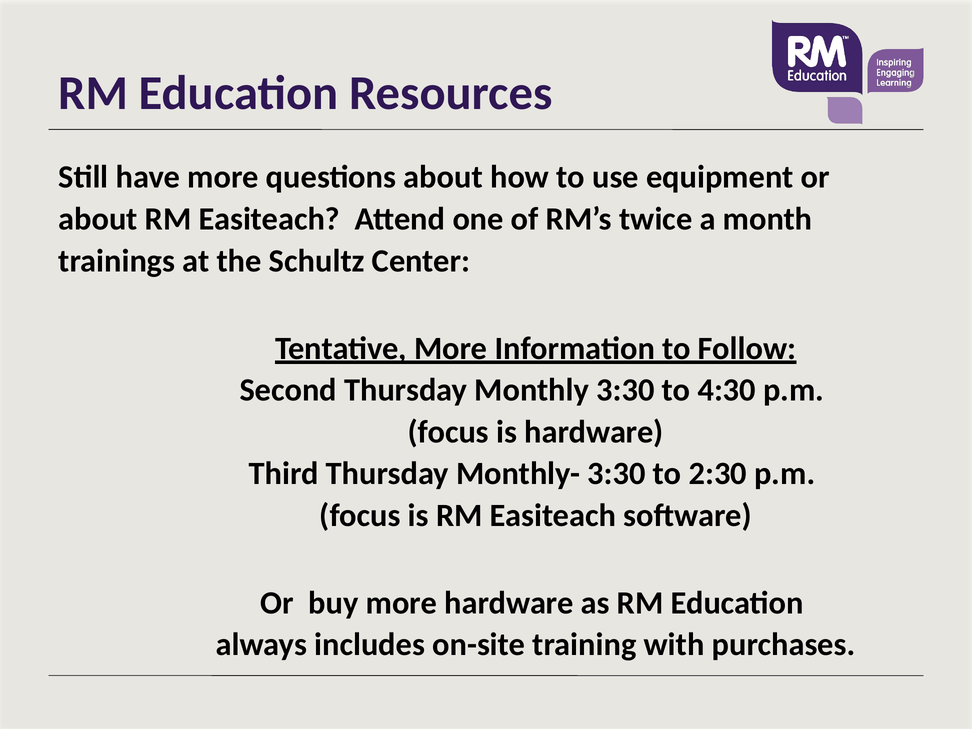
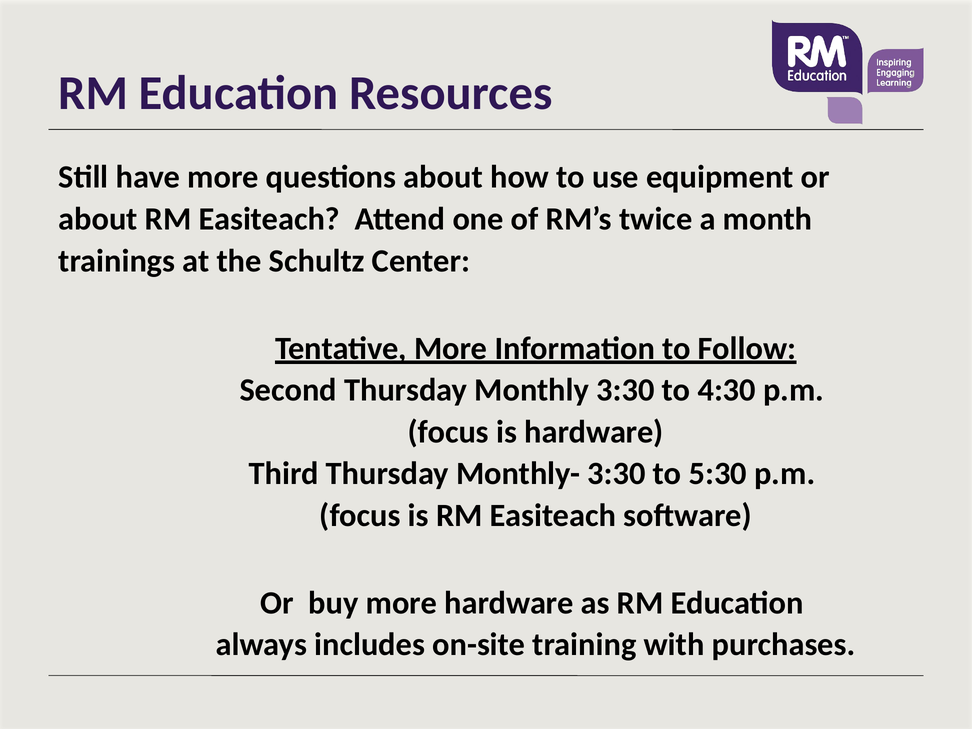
2:30: 2:30 -> 5:30 (718, 474)
